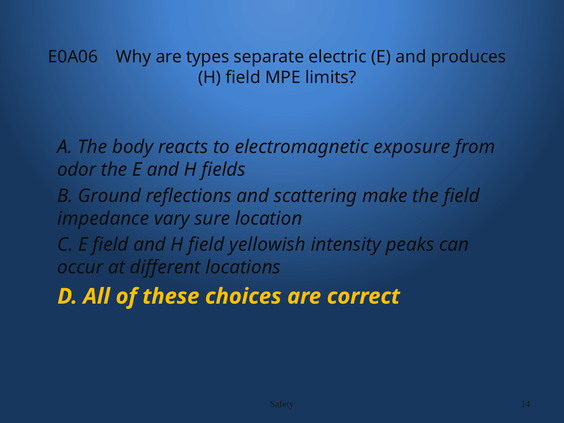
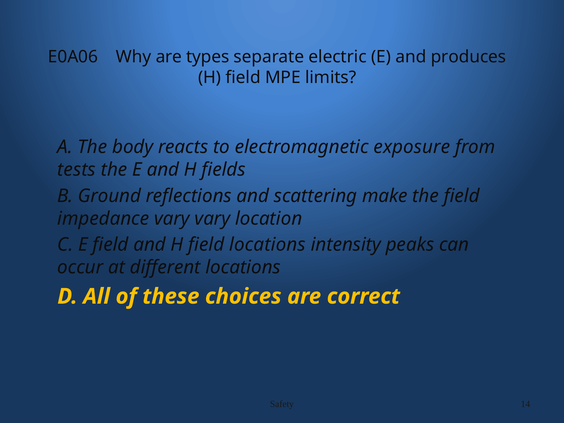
odor: odor -> tests (77, 170)
vary sure: sure -> vary (212, 218)
field yellowish: yellowish -> locations (267, 245)
